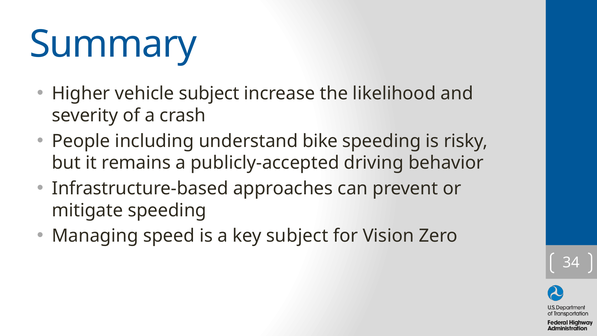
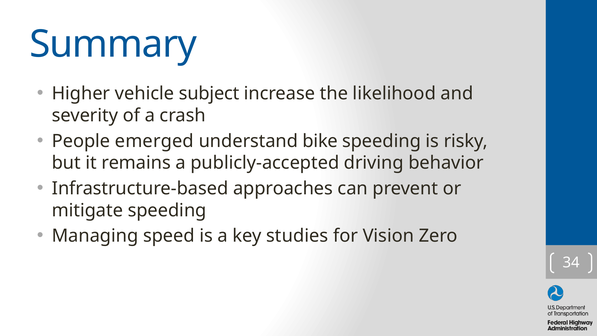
including: including -> emerged (154, 141)
key subject: subject -> studies (297, 236)
